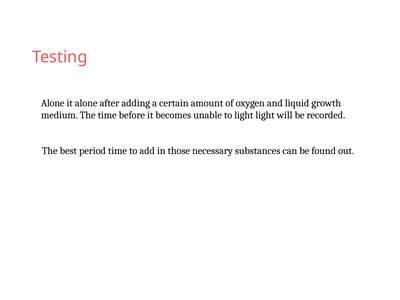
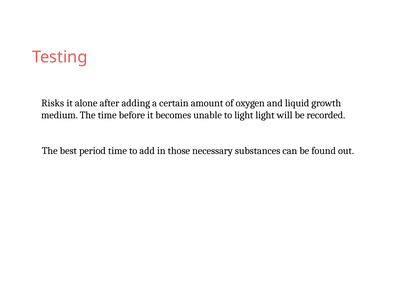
Alone: Alone -> Risks (53, 103)
